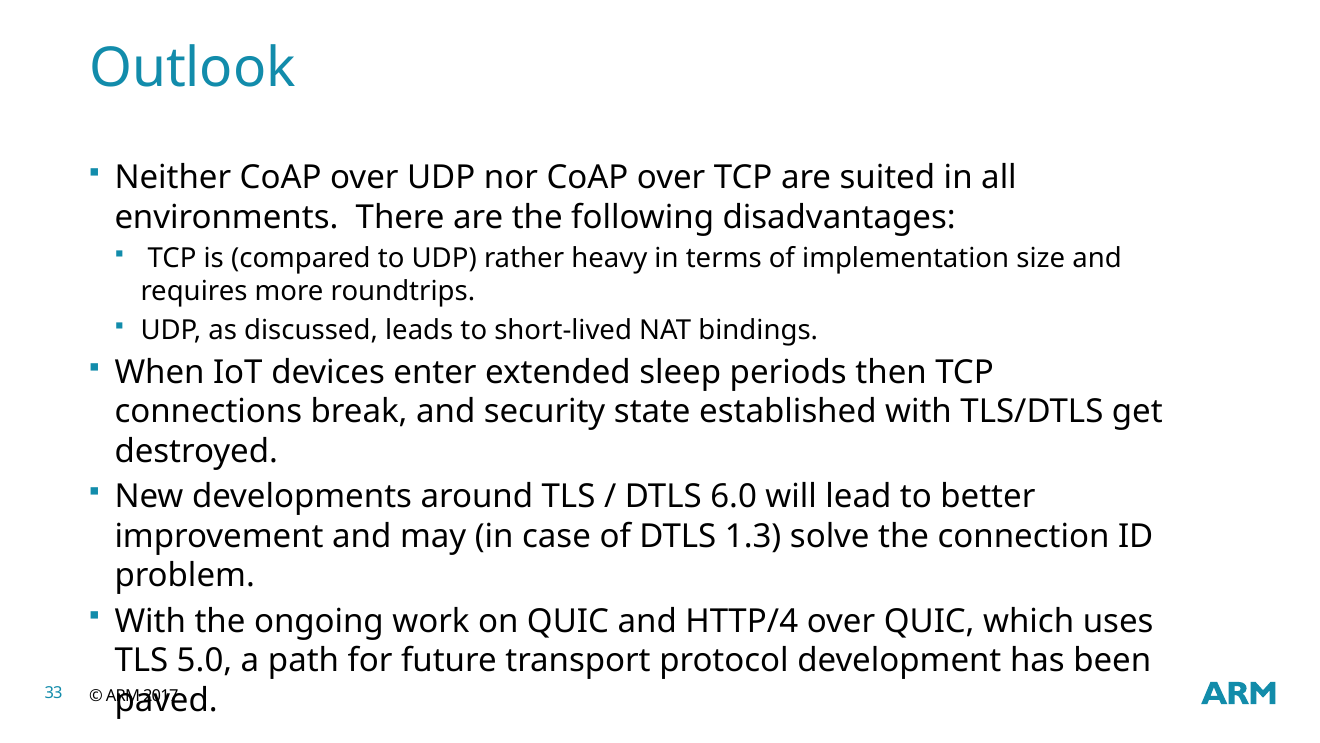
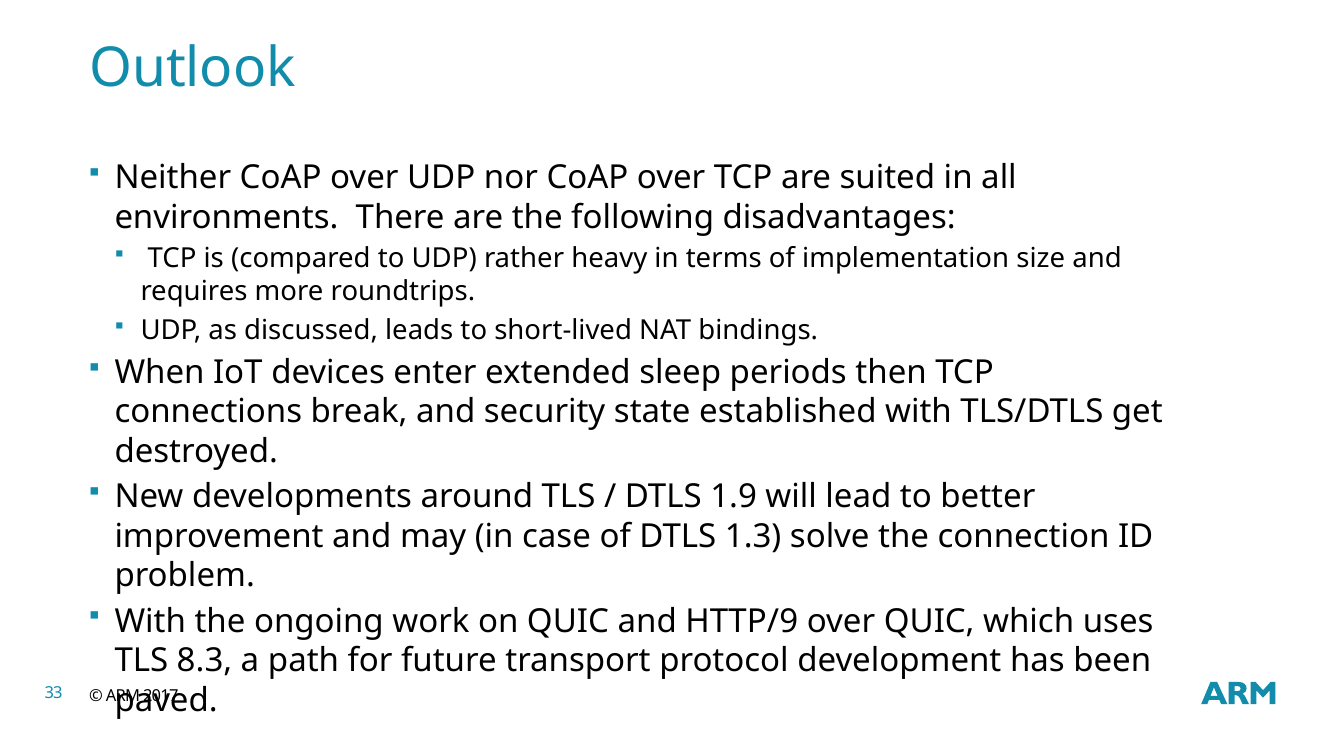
6.0: 6.0 -> 1.9 (734, 497)
HTTP/4: HTTP/4 -> HTTP/9 (742, 621)
5.0: 5.0 -> 8.3 (204, 661)
